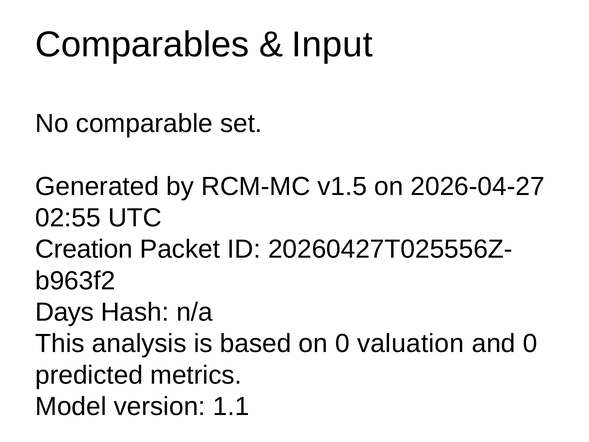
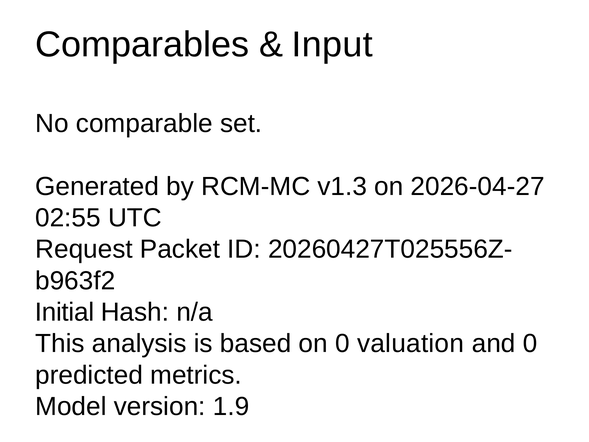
v1.5: v1.5 -> v1.3 (342, 186)
Creation: Creation -> Request (84, 249)
Days: Days -> Initial (64, 312)
1.1: 1.1 -> 1.9 (231, 406)
